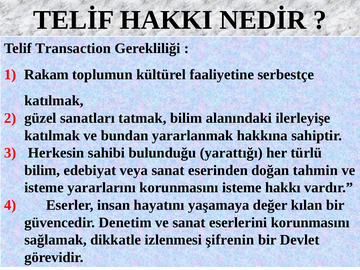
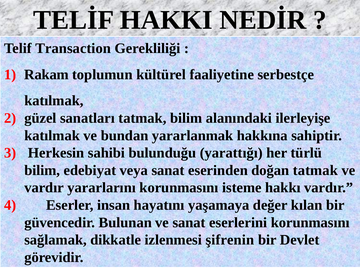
doğan tahmin: tahmin -> tatmak (315, 170)
isteme: isteme -> vardır (44, 188)
Denetim: Denetim -> Bulunan (125, 223)
